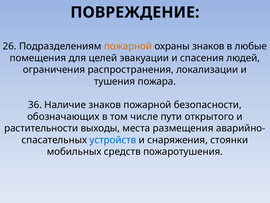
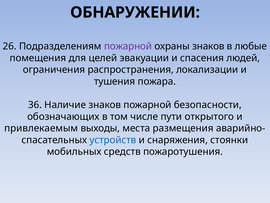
ПОВРЕЖДЕНИЕ: ПОВРЕЖДЕНИЕ -> ОБНАРУЖЕНИИ (135, 12)
пожарной colour: orange -> purple (128, 46)
растительности: растительности -> привлекаемым (41, 128)
